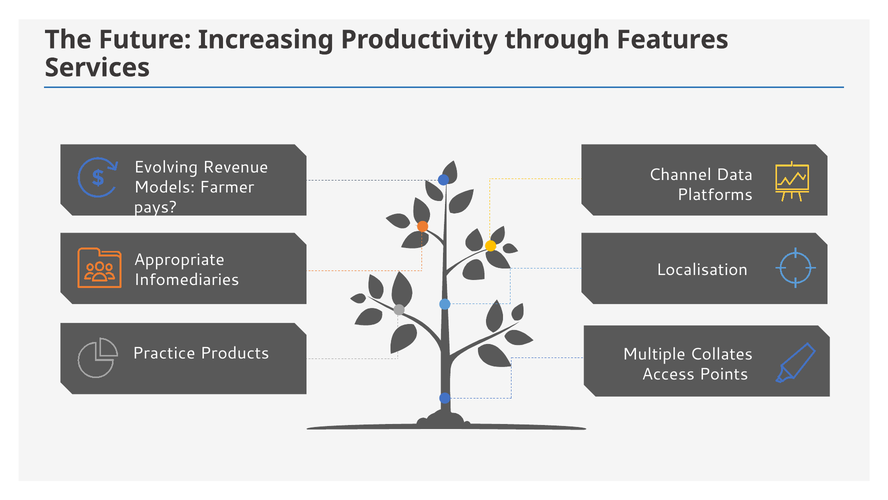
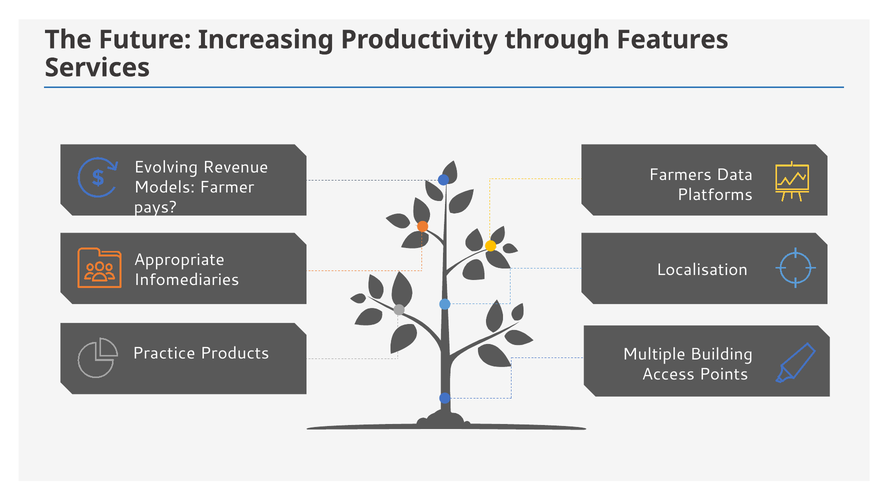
Channel: Channel -> Farmers (680, 175)
Collates: Collates -> Building (721, 354)
